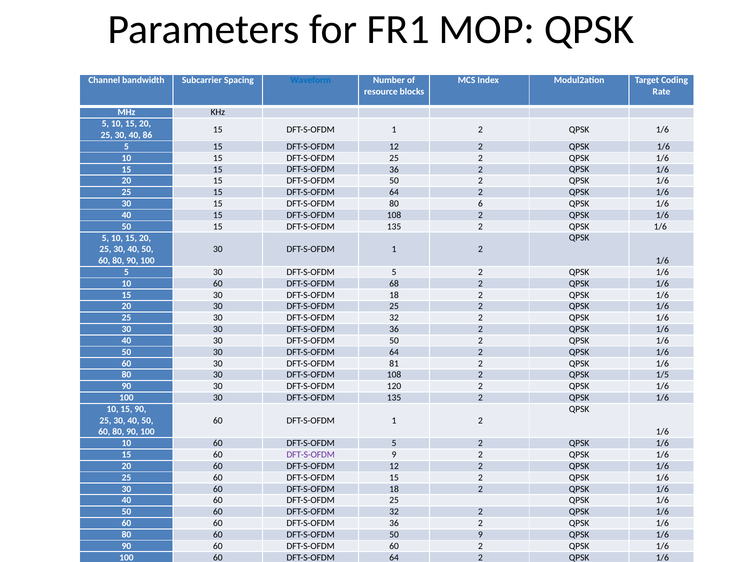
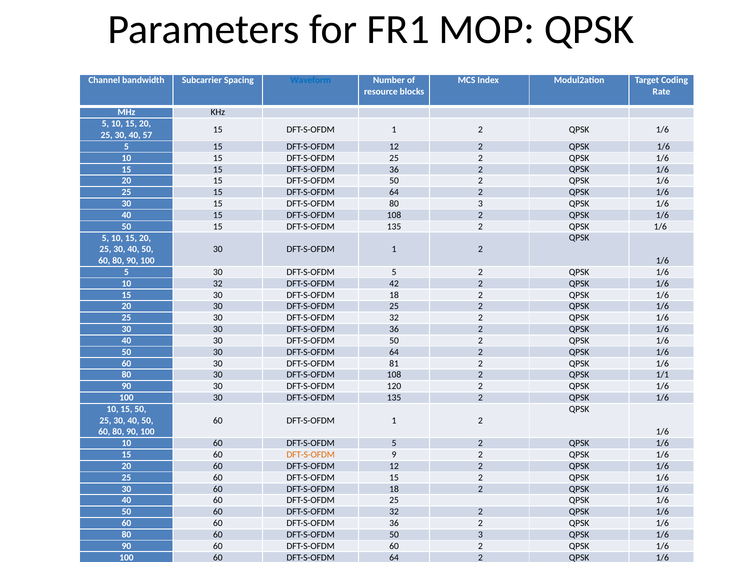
86: 86 -> 57 (147, 135)
80 6: 6 -> 3 (480, 204)
60: 60 -> 32 (218, 284)
68: 68 -> 42 (394, 284)
1/5: 1/5 -> 1/1 (662, 375)
15 90: 90 -> 50 (140, 409)
DFT-S-OFDM colour: purple -> orange (311, 455)
50 9: 9 -> 3 (480, 535)
